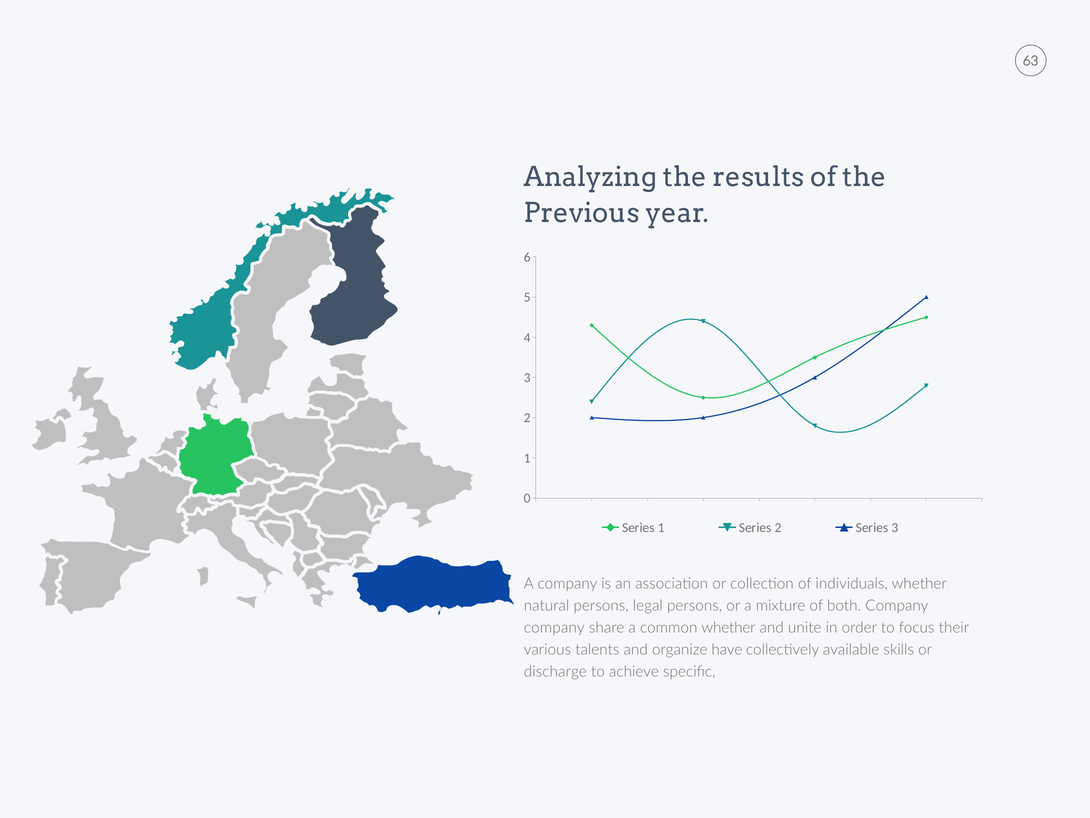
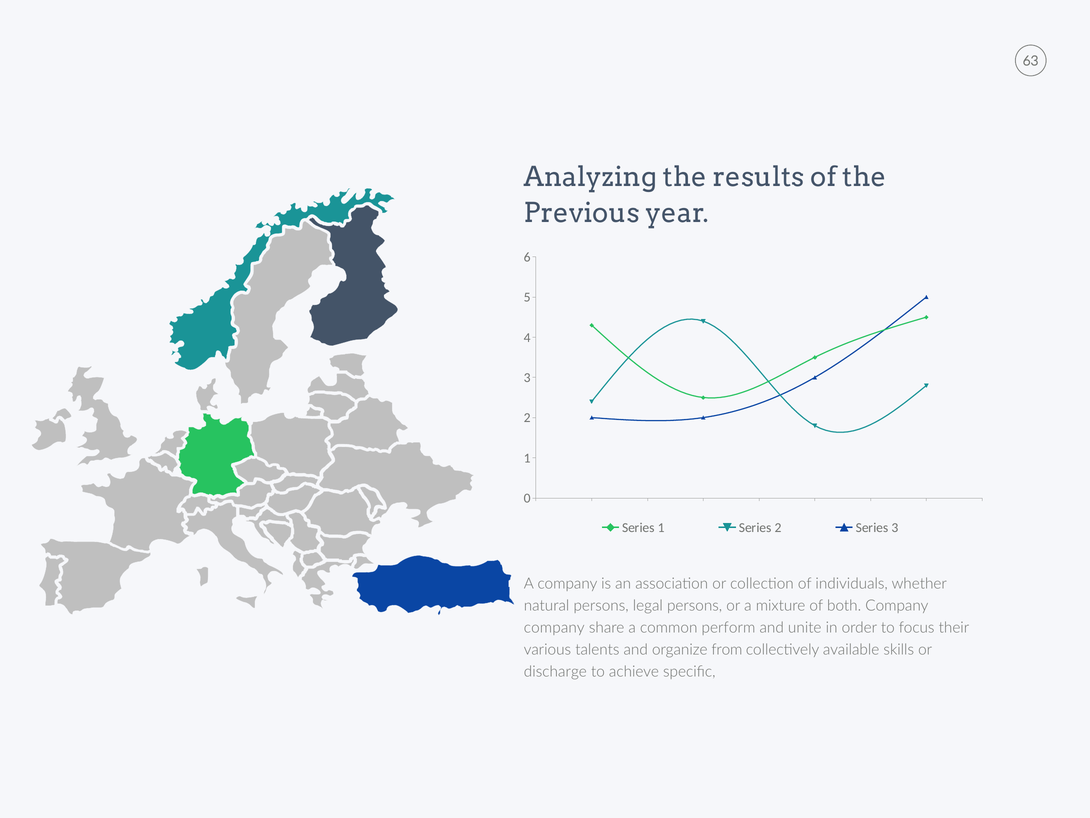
common whether: whether -> perform (728, 627)
have: have -> from (727, 649)
